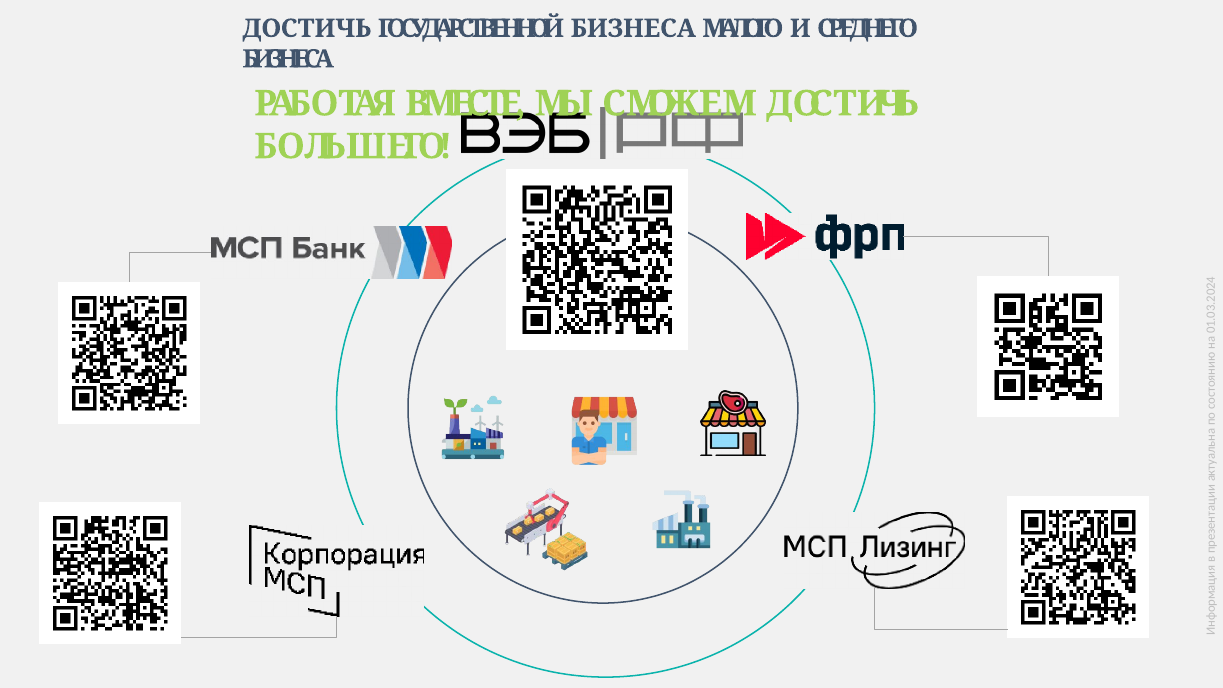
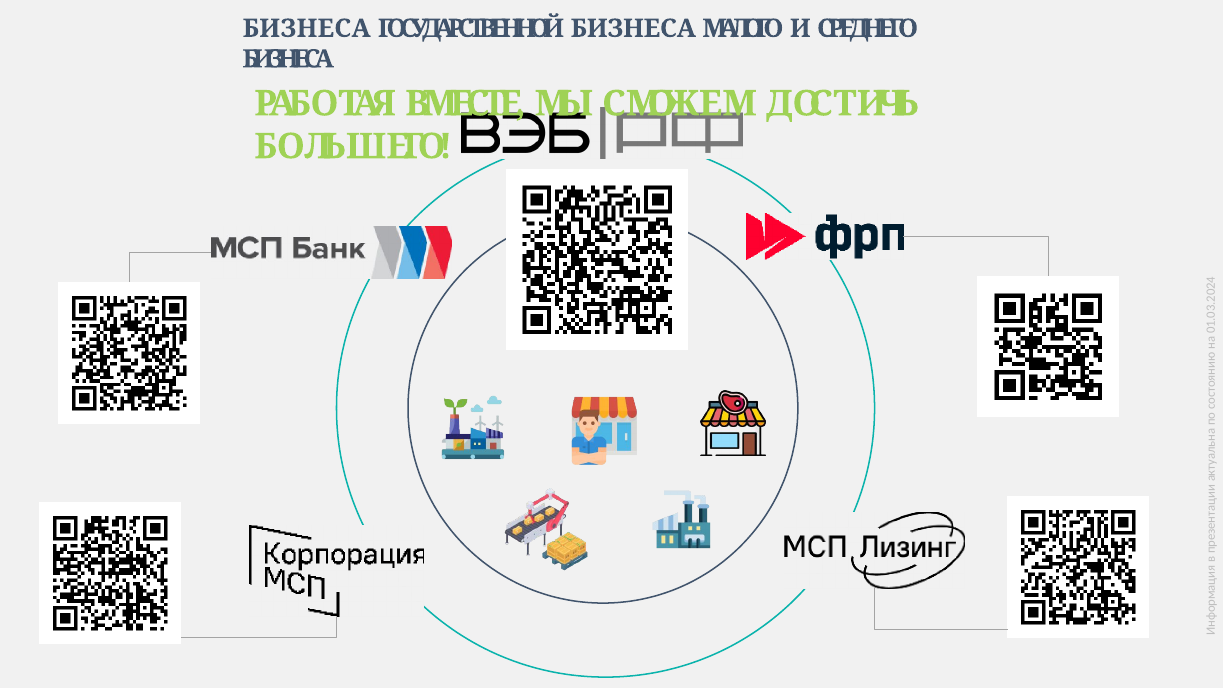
ДОСТИЧЬ: ДОСТИЧЬ -> БИЗНЕСА (307, 28)
